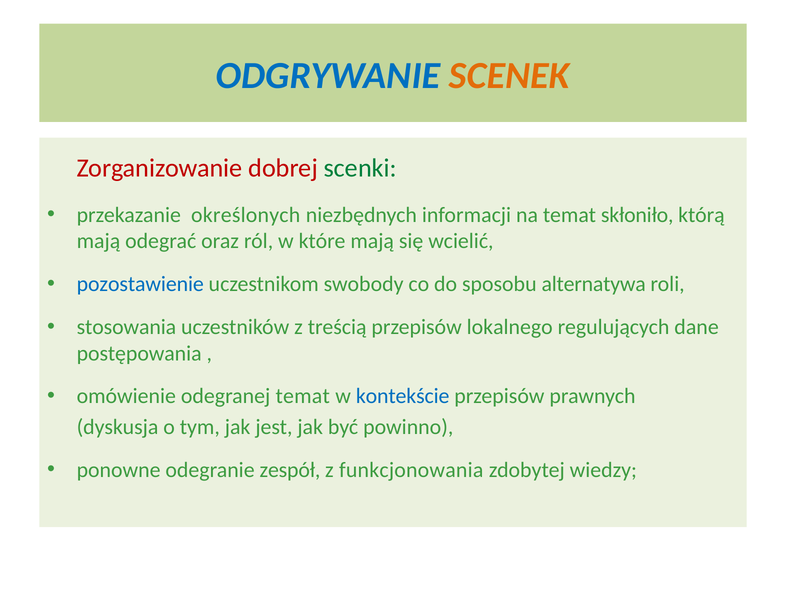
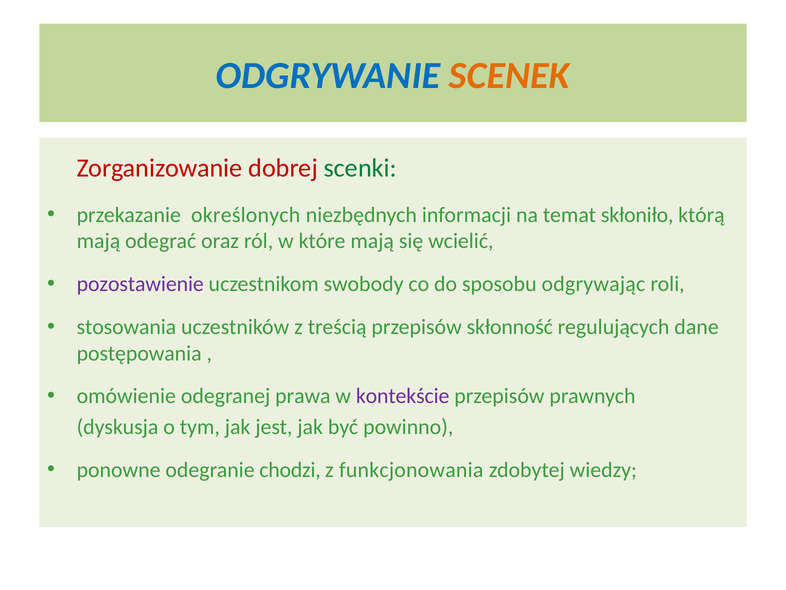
pozostawienie colour: blue -> purple (140, 284)
alternatywa: alternatywa -> odgrywając (593, 284)
lokalnego: lokalnego -> skłonność (510, 327)
odegranej temat: temat -> prawa (303, 396)
kontekście colour: blue -> purple (403, 396)
zespół: zespół -> chodzi (290, 469)
